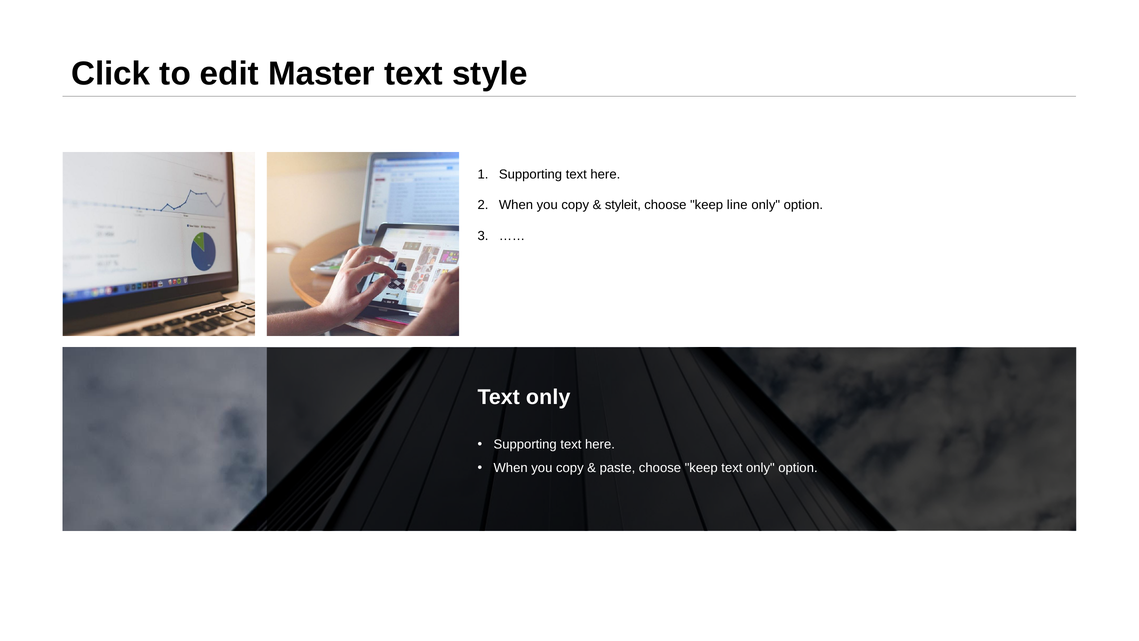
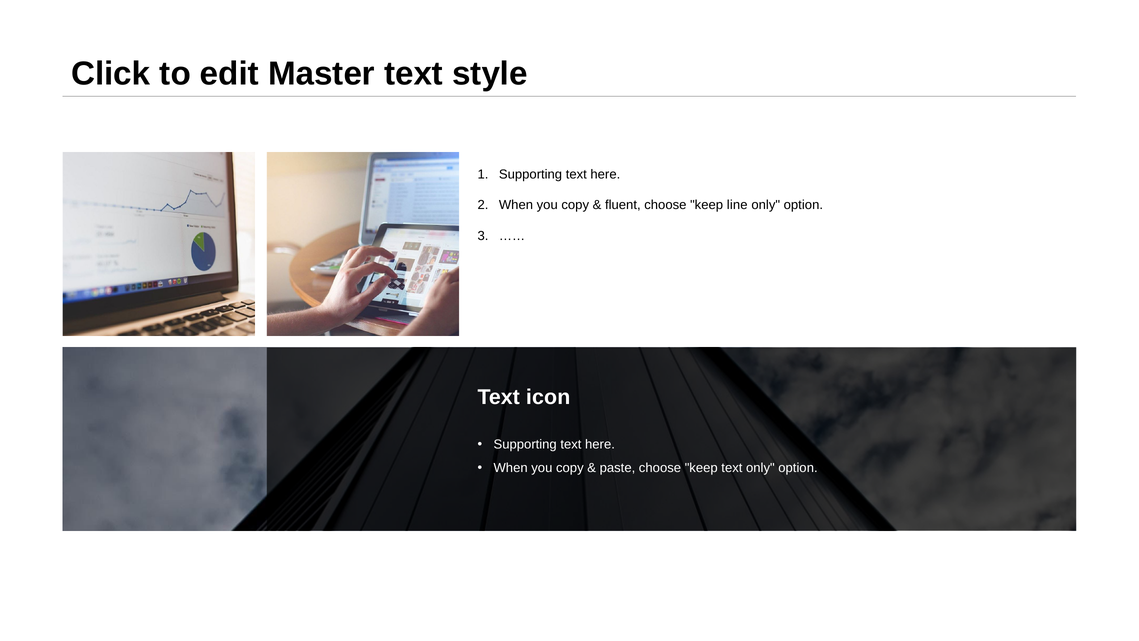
styleit: styleit -> fluent (623, 205)
only: only -> icon (548, 397)
